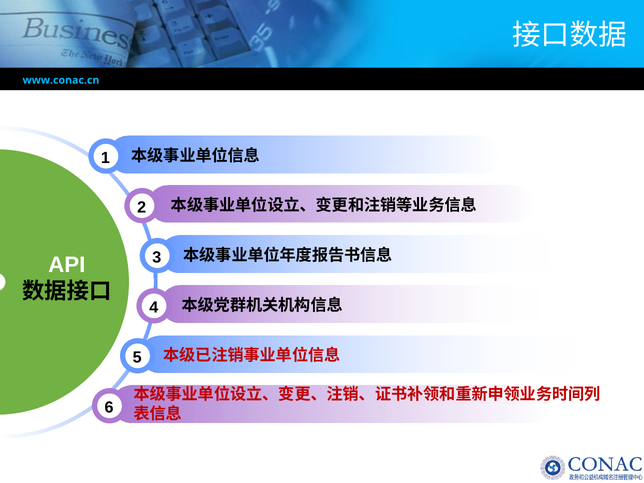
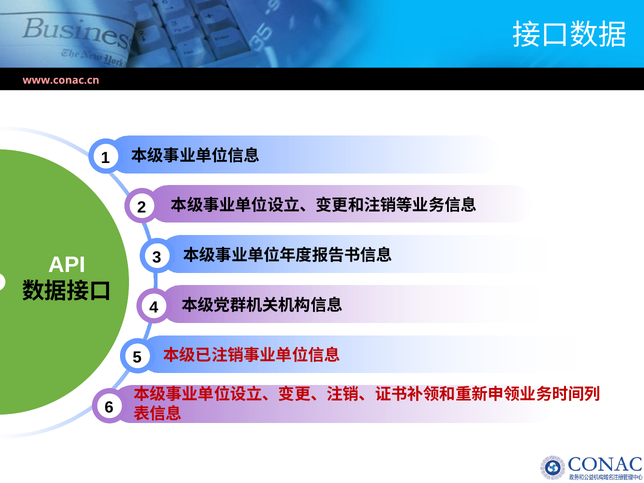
www.conac.cn colour: light blue -> pink (61, 80)
